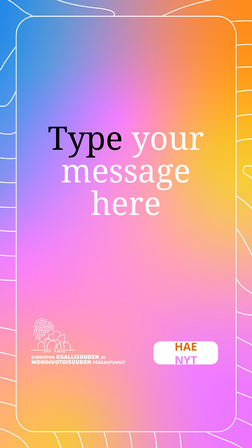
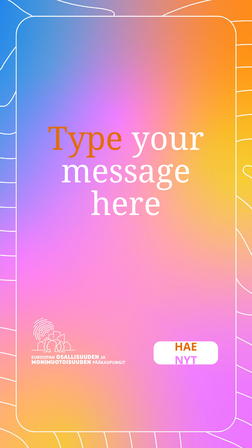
Type colour: black -> orange (85, 139)
